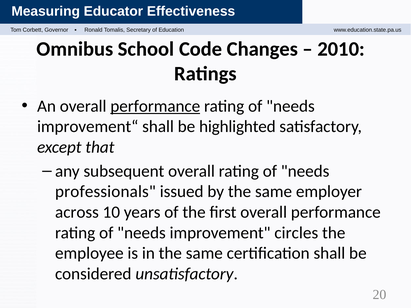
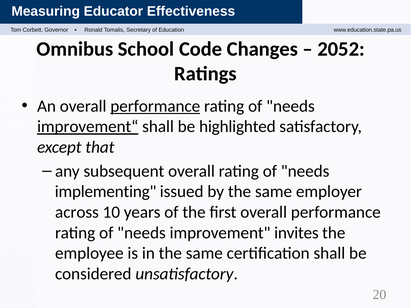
2010: 2010 -> 2052 (341, 49)
improvement“ underline: none -> present (88, 127)
professionals: professionals -> implementing (106, 192)
circles: circles -> invites (296, 233)
